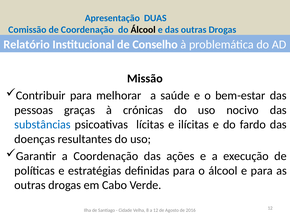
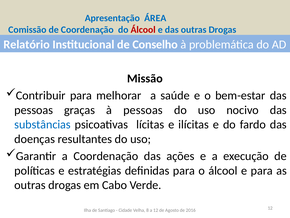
DUAS: DUAS -> ÁREA (155, 18)
Álcool colour: black -> red (143, 30)
à crónicas: crónicas -> pessoas (143, 110)
